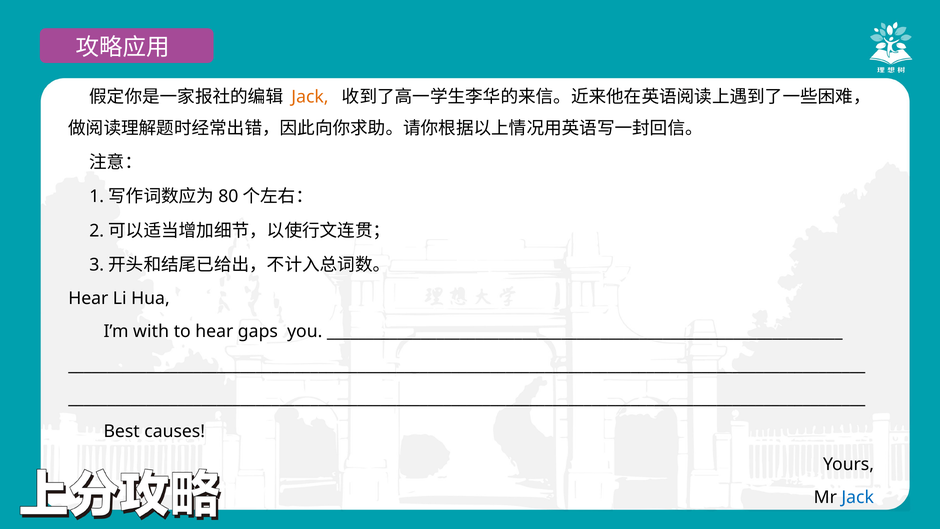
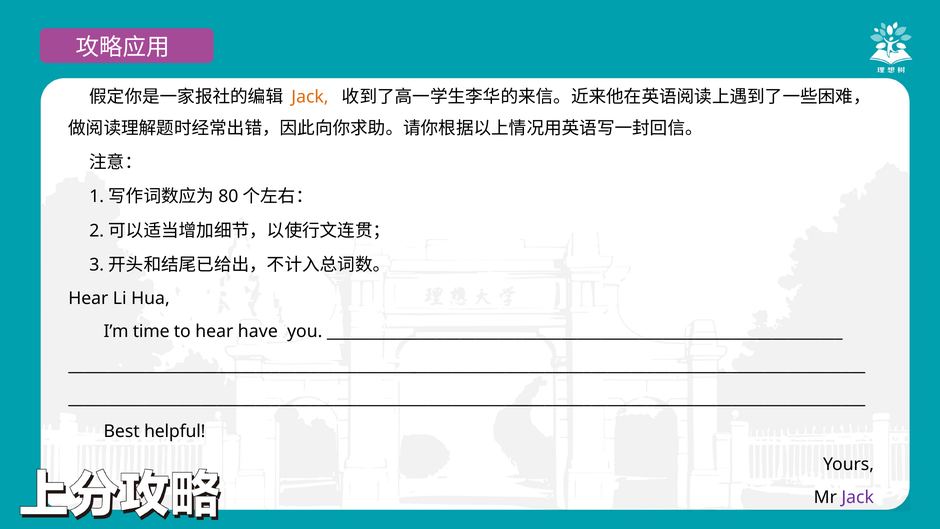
with: with -> time (151, 331)
gaps: gaps -> have (258, 331)
causes: causes -> helpful (175, 431)
Jack colour: blue -> purple (858, 497)
